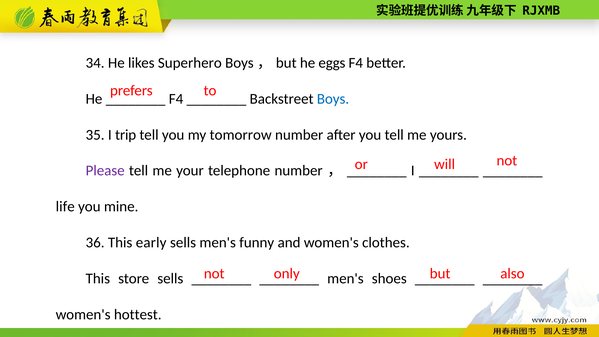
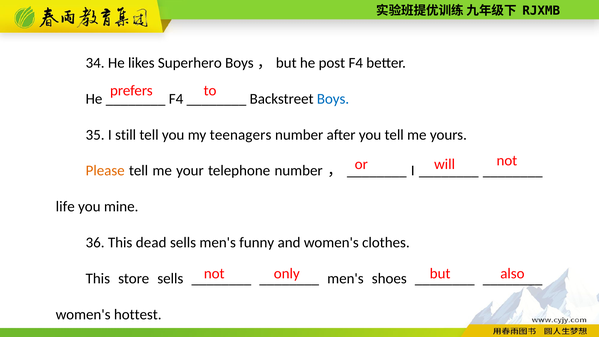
eggs: eggs -> post (332, 63)
trip: trip -> still (126, 135)
tomorrow: tomorrow -> teenagers (241, 135)
Please colour: purple -> orange (105, 171)
early: early -> dead (151, 243)
